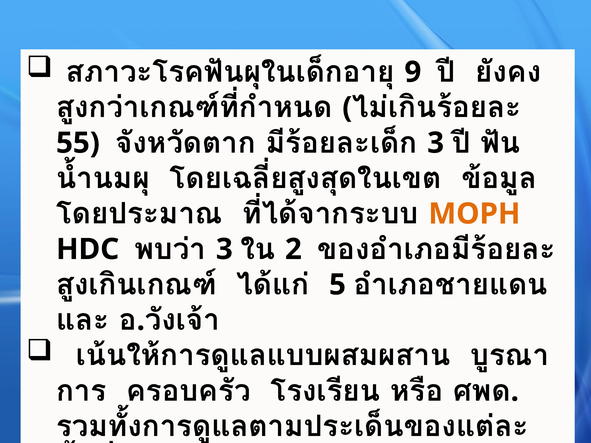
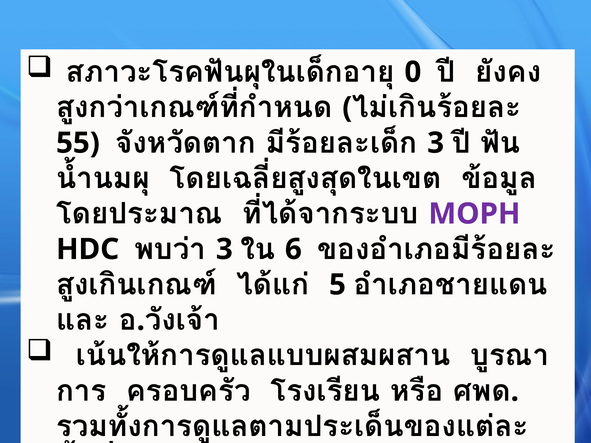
9: 9 -> 0 (413, 72)
MOPH colour: orange -> purple (474, 214)
2: 2 -> 6 (293, 249)
